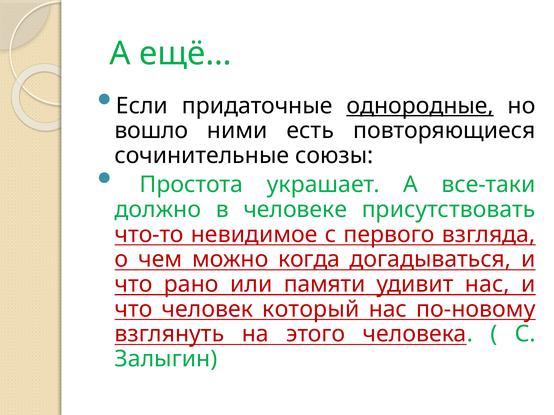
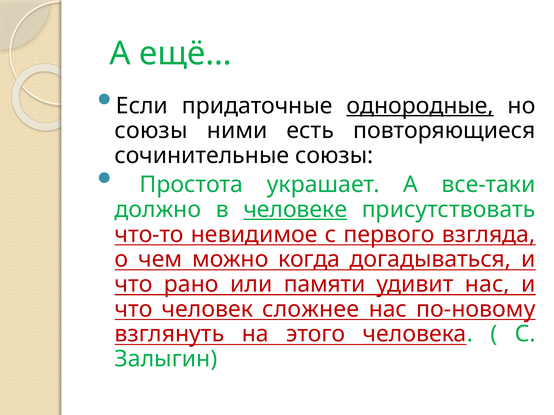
вошло: вошло -> союзы (151, 131)
человеке underline: none -> present (295, 210)
который: который -> сложнее (311, 309)
